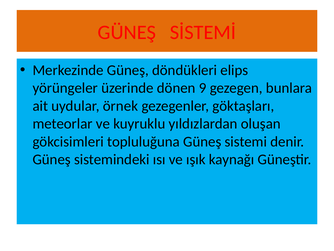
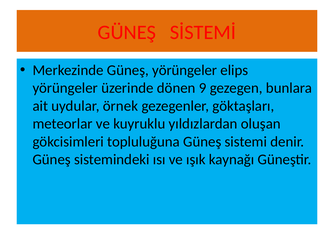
Güneş döndükleri: döndükleri -> yörüngeler (185, 70)
